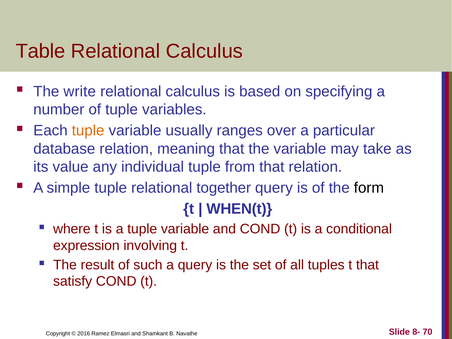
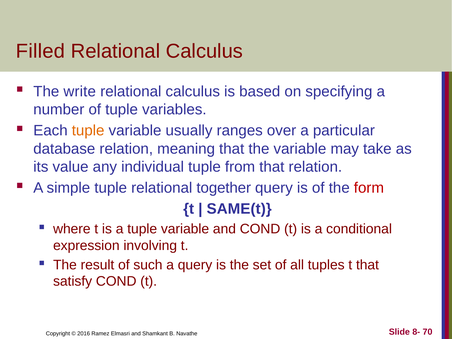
Table: Table -> Filled (40, 51)
form colour: black -> red (369, 188)
WHEN(t: WHEN(t -> SAME(t (239, 209)
